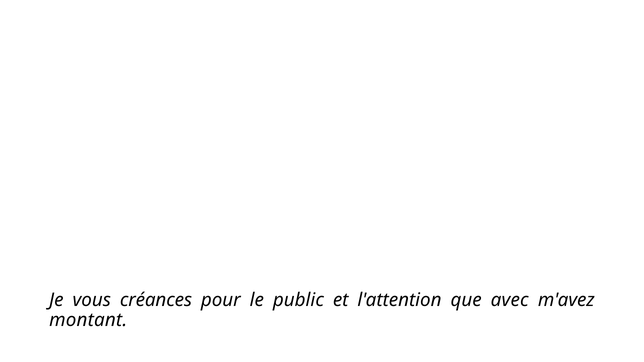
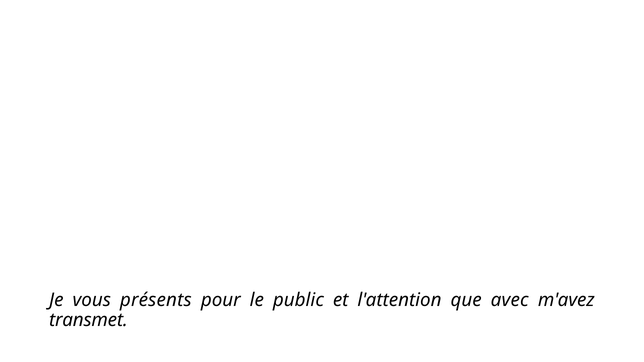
créances: créances -> présents (156, 300)
montant: montant -> transmet (88, 320)
